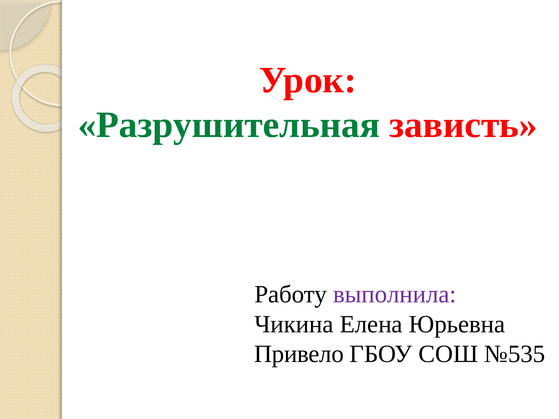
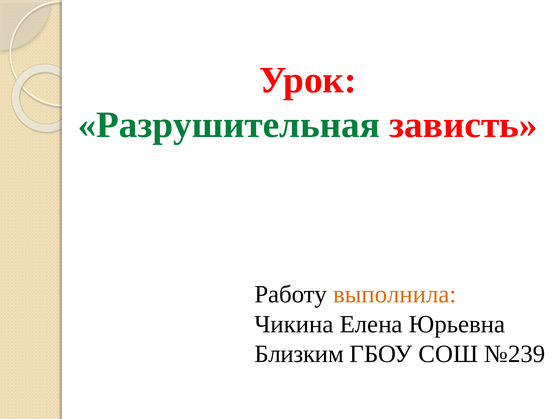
выполнила colour: purple -> orange (395, 295)
Привело: Привело -> Близким (299, 354)
№535: №535 -> №239 (515, 354)
